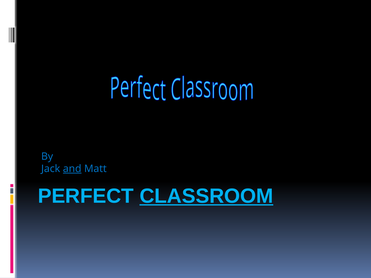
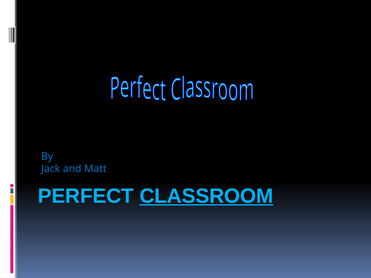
and underline: present -> none (72, 169)
